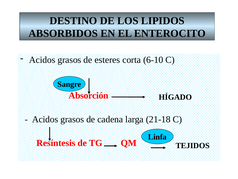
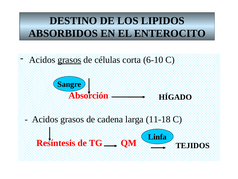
grasos underline: none -> present (69, 60)
esteres: esteres -> células (107, 60)
21-18: 21-18 -> 11-18 (158, 119)
